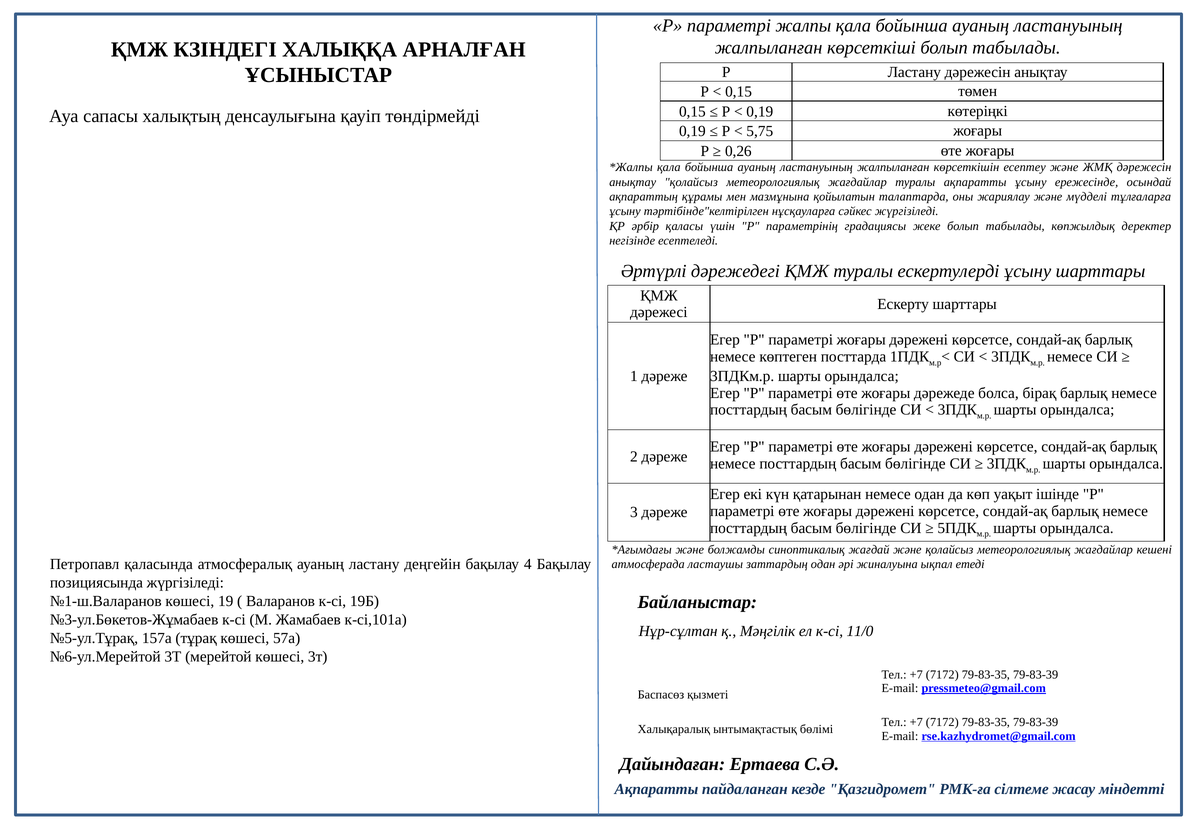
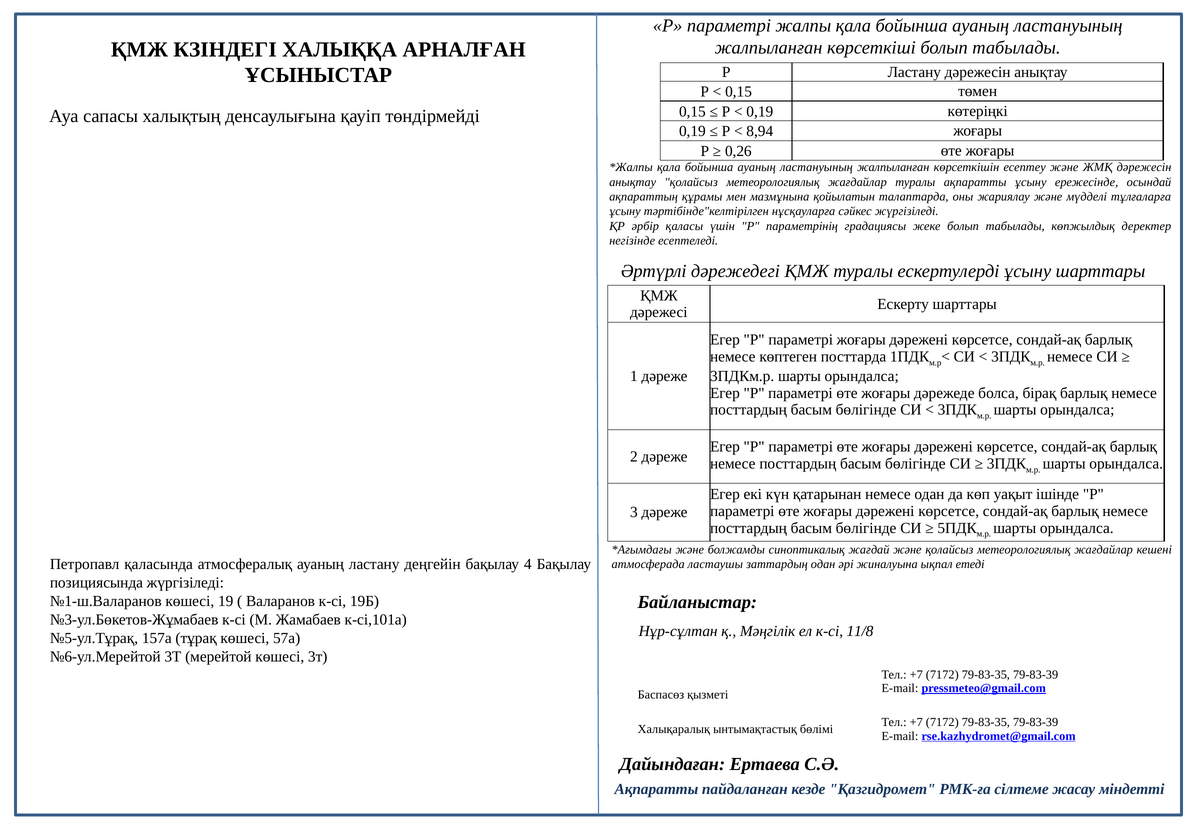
5,75: 5,75 -> 8,94 (760, 131)
11/0: 11/0 -> 11/8 (860, 631)
